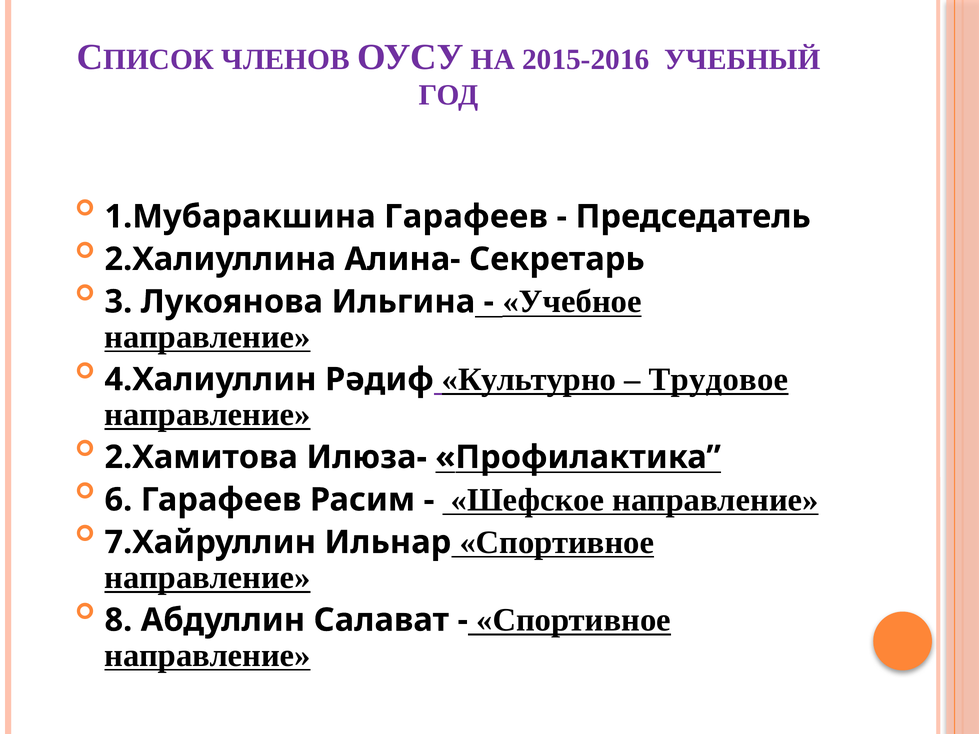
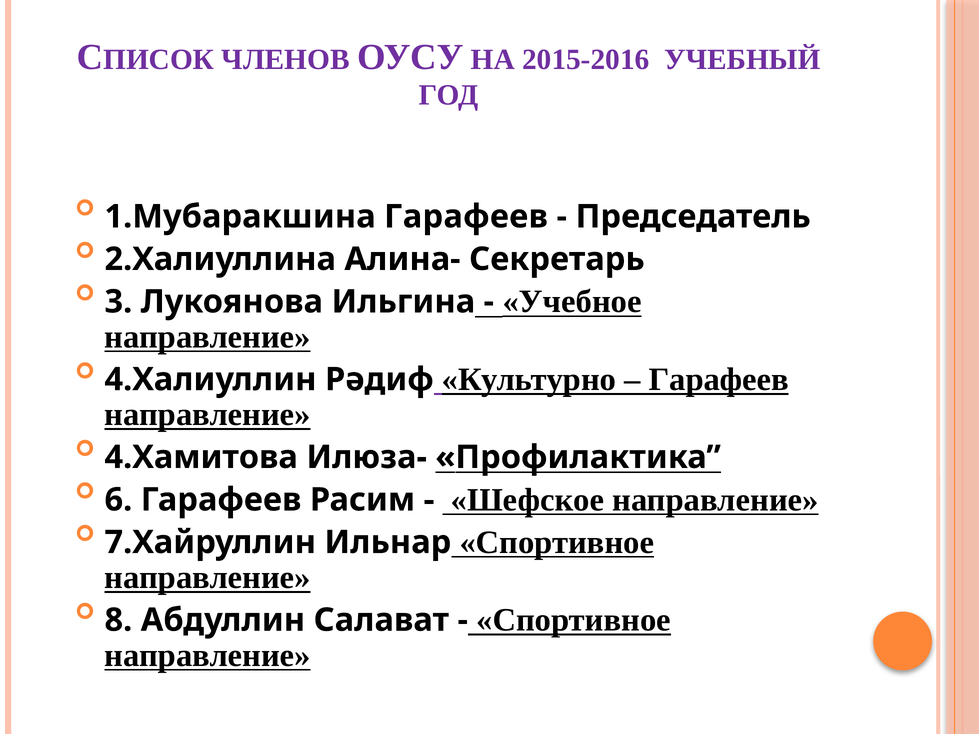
Трудовое: Трудовое -> Гарафеев (719, 380)
2.Хамитова: 2.Хамитова -> 4.Хамитова (201, 457)
